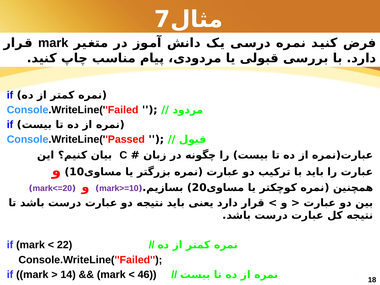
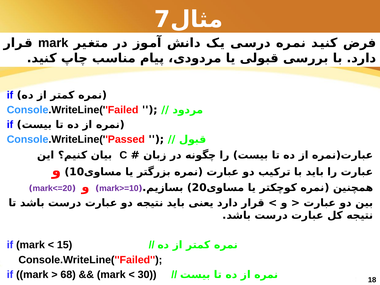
22: 22 -> 15 (65, 245)
14: 14 -> 68 (68, 275)
46: 46 -> 30 (147, 275)
